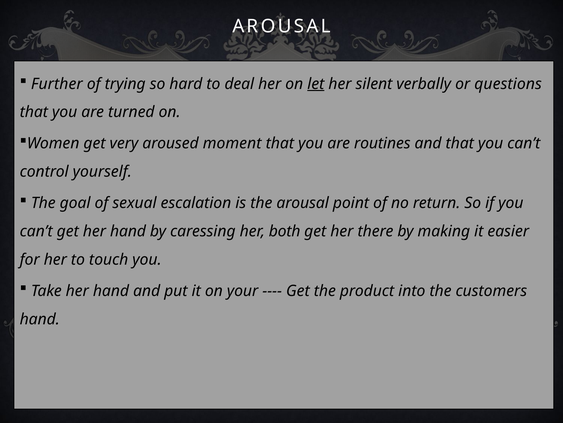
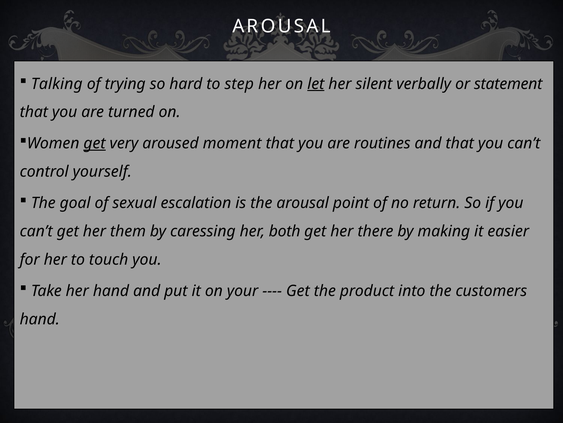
Further: Further -> Talking (57, 84)
deal: deal -> step (239, 84)
questions: questions -> statement (508, 84)
get underline: none -> present (95, 143)
get her hand: hand -> them (128, 231)
